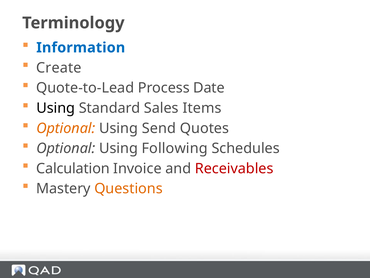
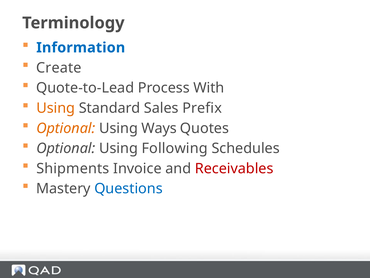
Date: Date -> With (209, 88)
Using colour: black -> orange (56, 108)
Items: Items -> Prefix (202, 108)
Send: Send -> Ways (159, 128)
Calculation: Calculation -> Shipments (73, 168)
Questions colour: orange -> blue (128, 188)
